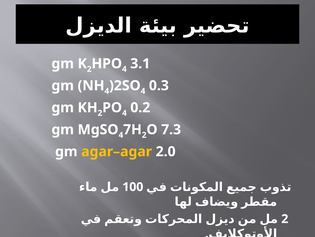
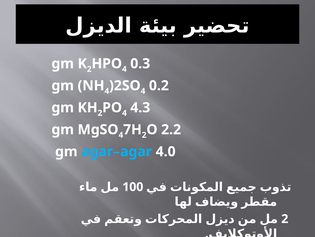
3.1: 3.1 -> 0.3 (140, 63)
0.3: 0.3 -> 0.2 (159, 85)
0.2: 0.2 -> 4.3 (140, 107)
7.3: 7.3 -> 2.2 (171, 129)
agar–agar colour: yellow -> light blue (117, 151)
2.0: 2.0 -> 4.0 (166, 151)
